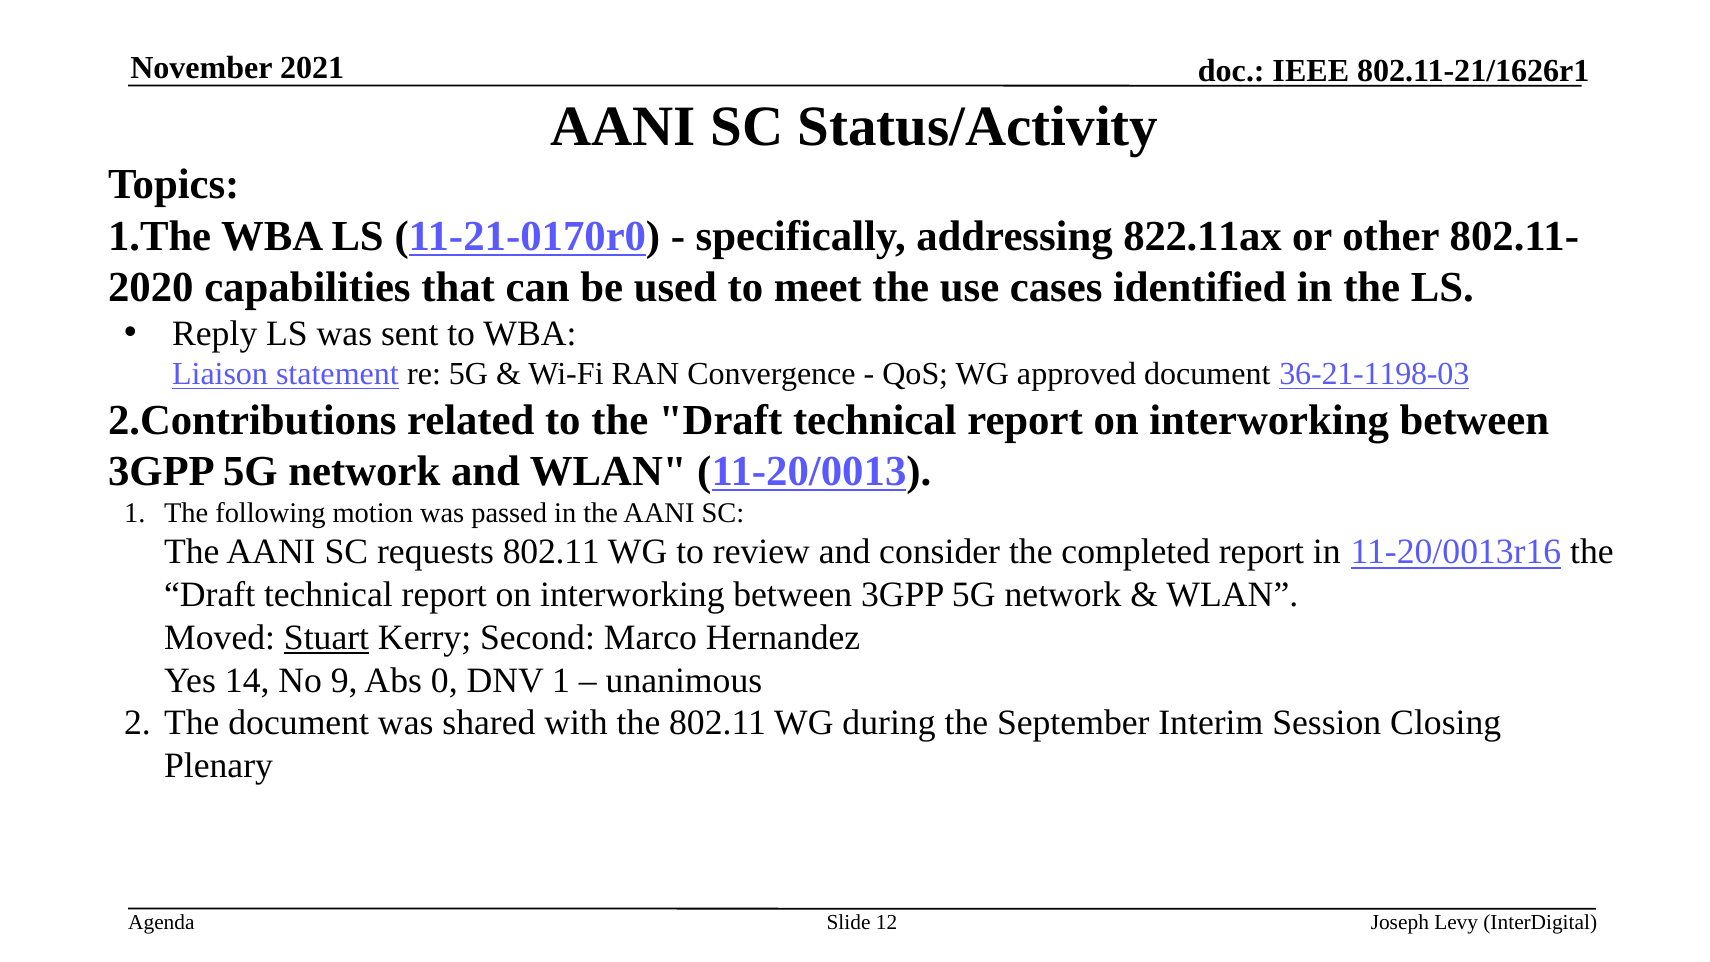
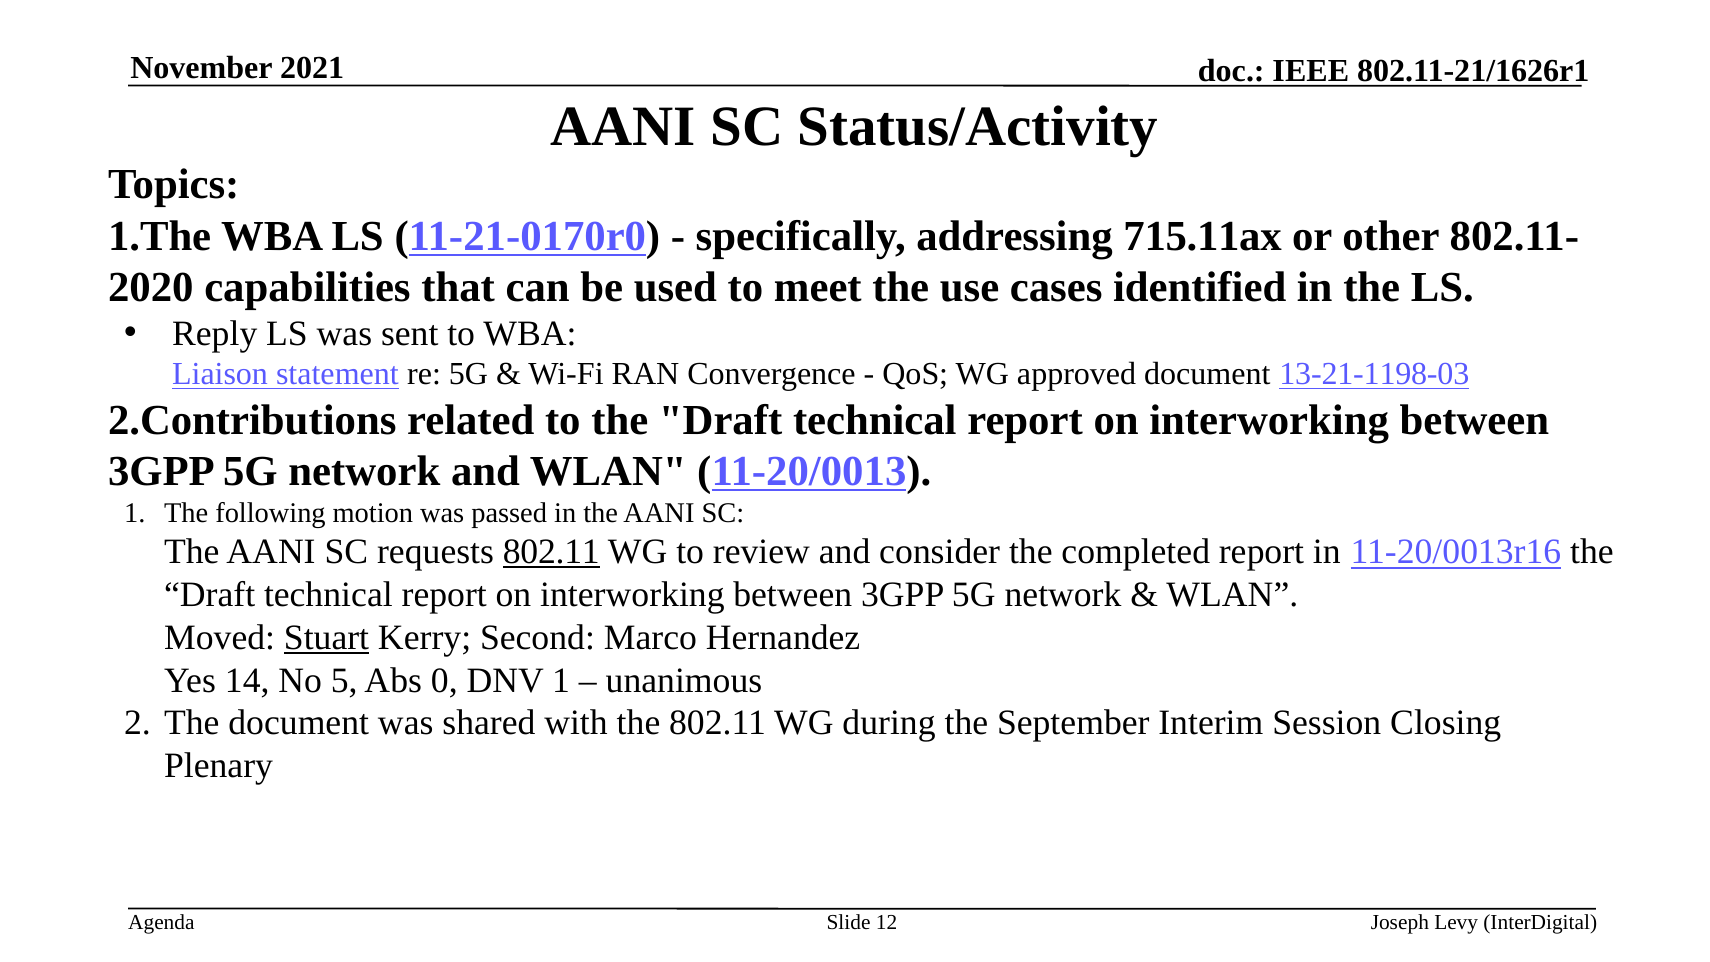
822.11ax: 822.11ax -> 715.11ax (1203, 236)
36-21-1198-03: 36-21-1198-03 -> 13-21-1198-03 (1374, 374)
802.11 underline: none -> present (551, 552)
9: 9 -> 5 (344, 680)
